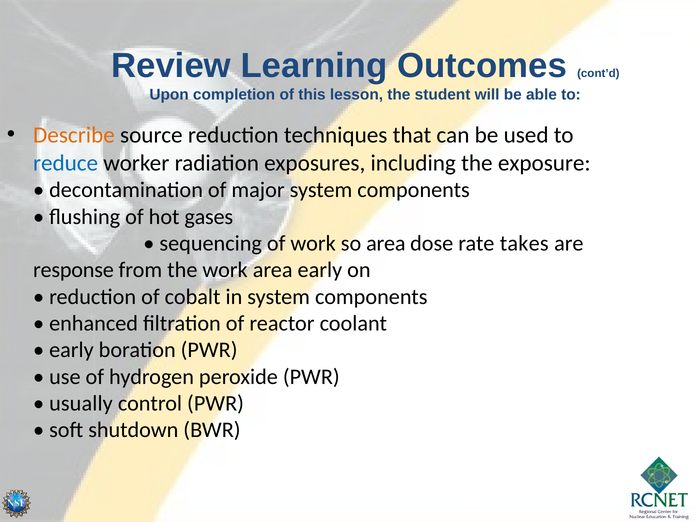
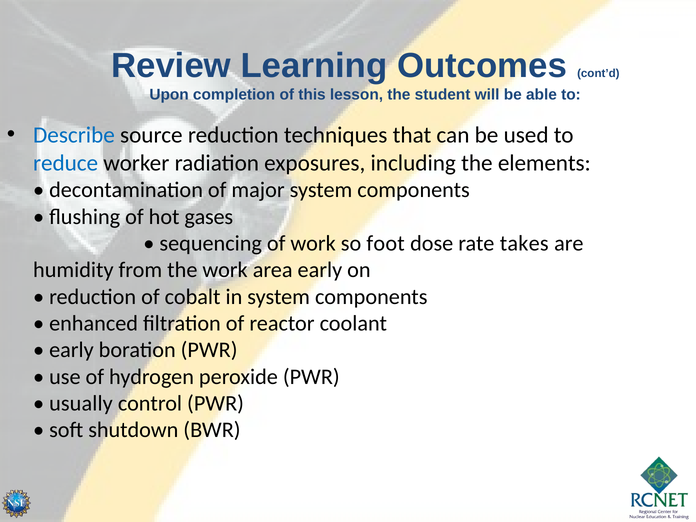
Describe colour: orange -> blue (74, 135)
exposure: exposure -> elements (544, 163)
so area: area -> foot (386, 243)
response: response -> humidity (73, 270)
